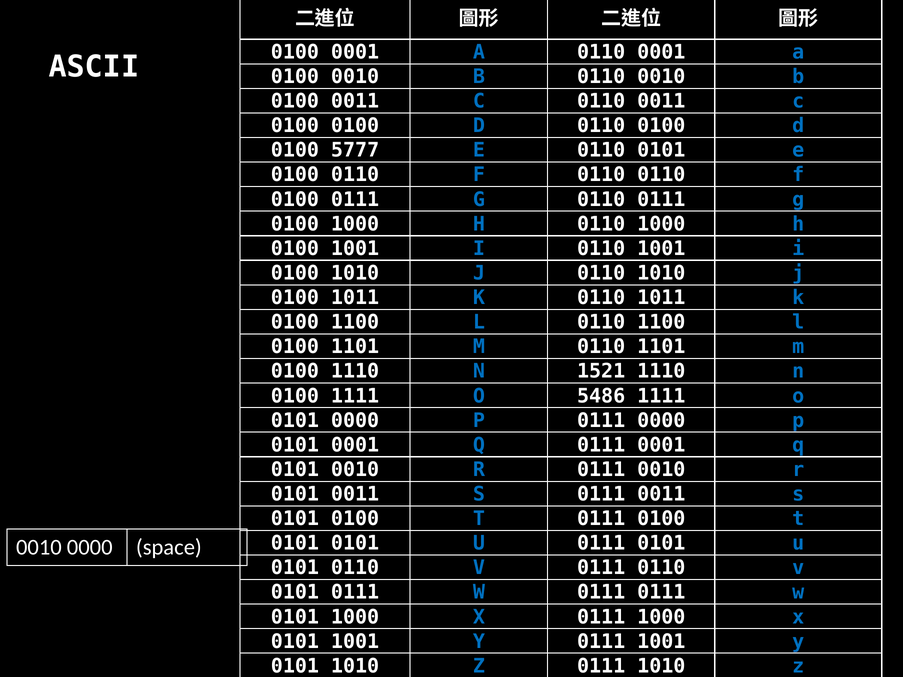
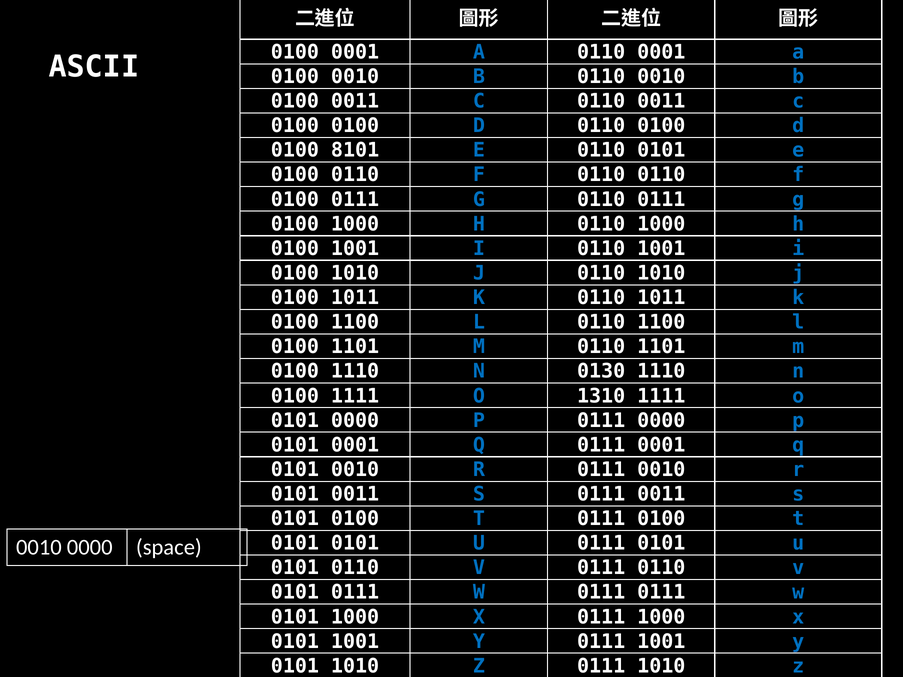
5777: 5777 -> 8101 (355, 150)
1521: 1521 -> 0130 (601, 371)
5486: 5486 -> 1310 (601, 396)
